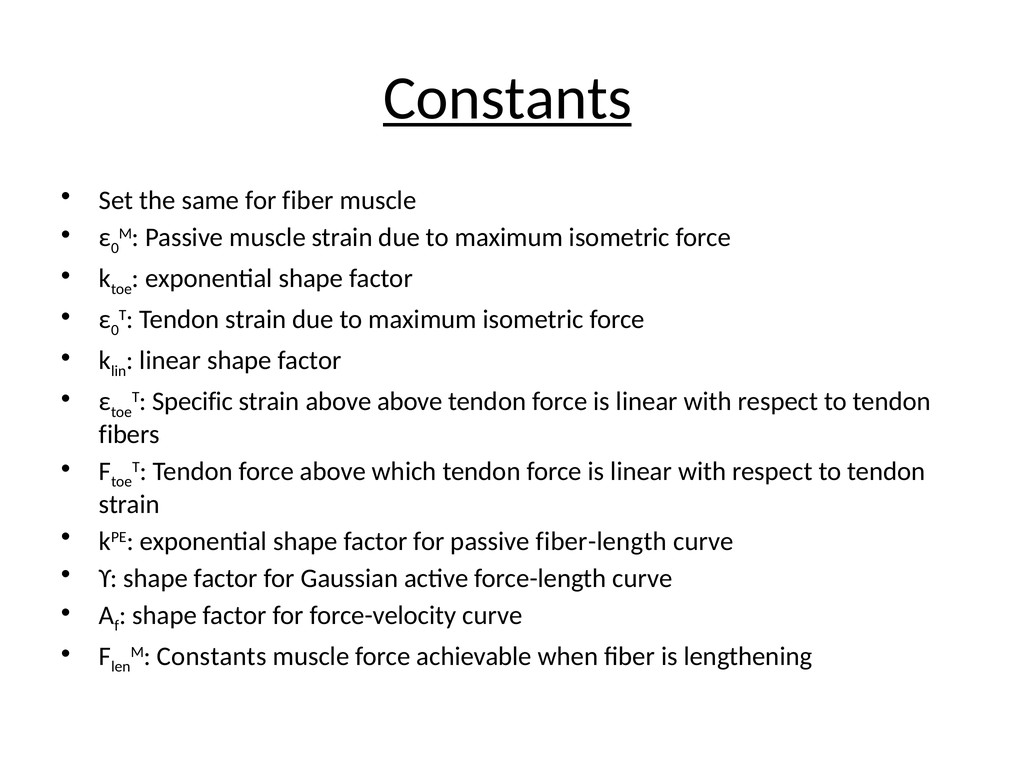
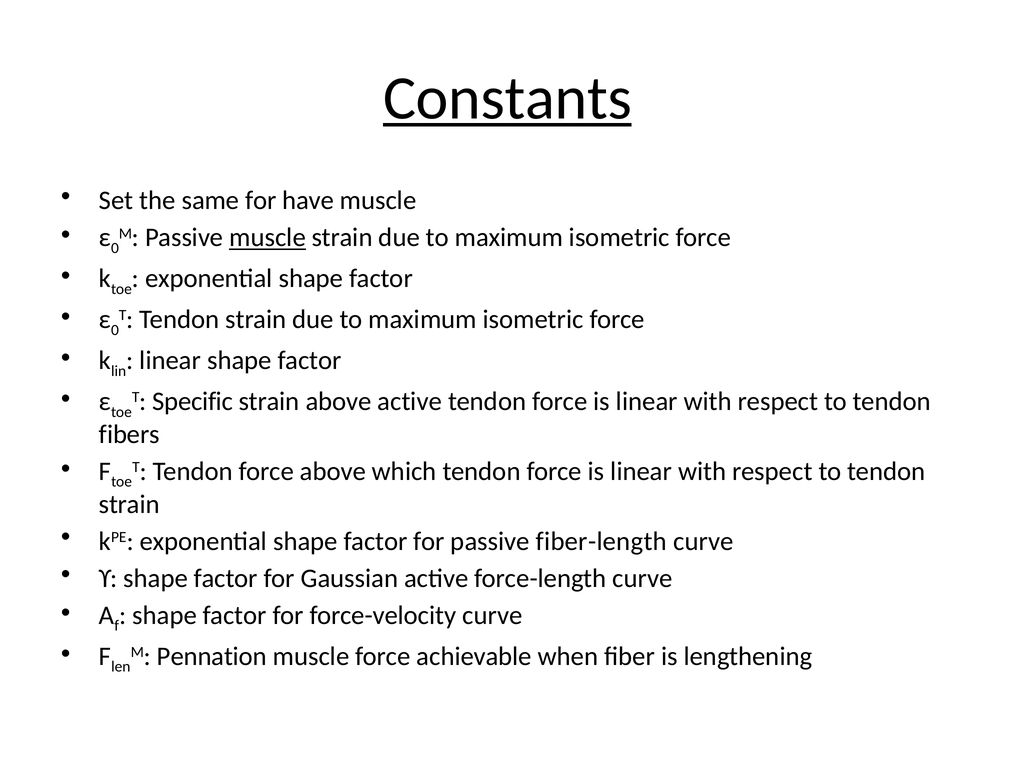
for fiber: fiber -> have (308, 201)
muscle underline: none -> present (267, 238)
above above: above -> active (410, 402)
Constants: Constants -> Pennation (212, 657)
